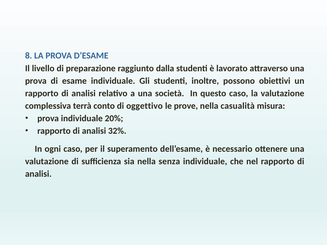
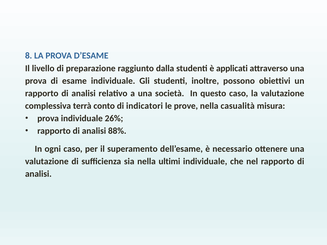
lavorato: lavorato -> applicati (232, 68)
oggettivo: oggettivo -> indicatori (144, 106)
20%: 20% -> 26% (114, 119)
32%: 32% -> 88% (117, 131)
senza: senza -> ultimi (169, 162)
